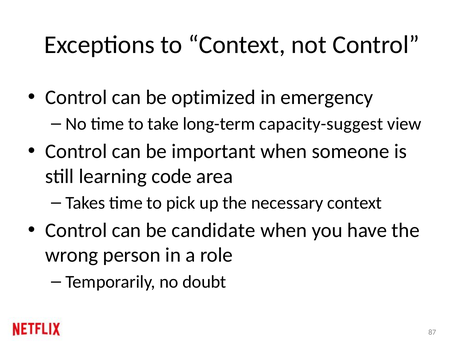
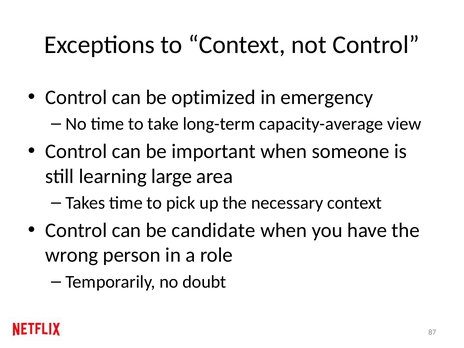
capacity-suggest: capacity-suggest -> capacity-average (321, 124)
code: code -> large (172, 176)
